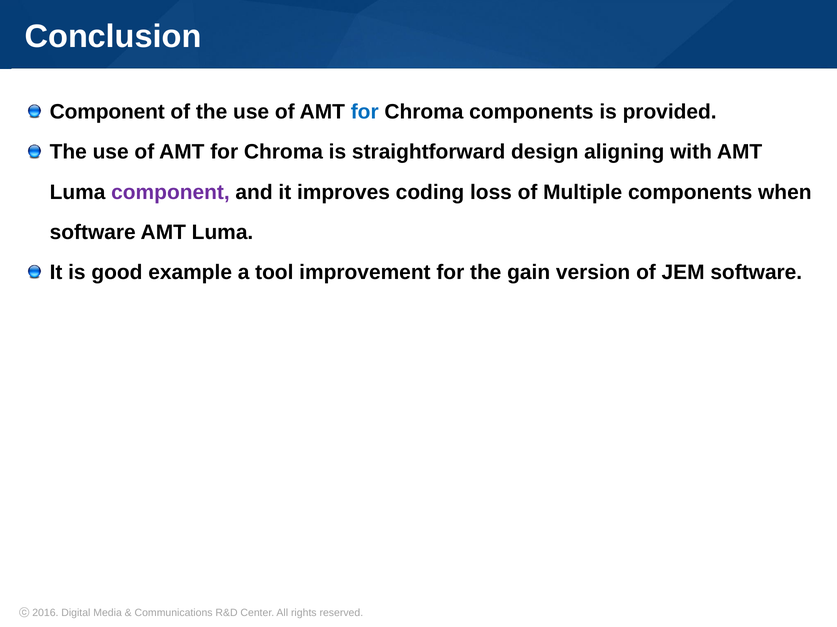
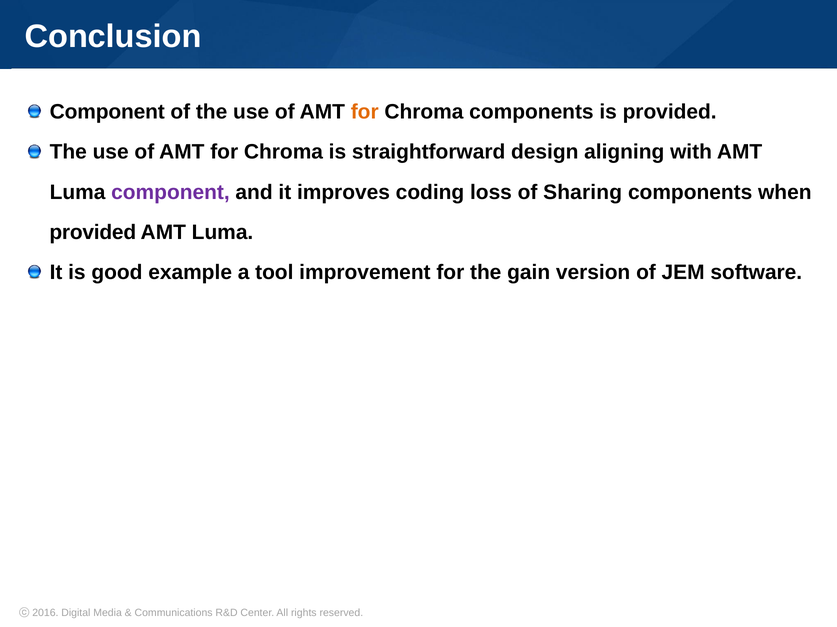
for colour: blue -> orange (365, 112)
Multiple: Multiple -> Sharing (583, 192)
software: software -> provided (93, 233)
